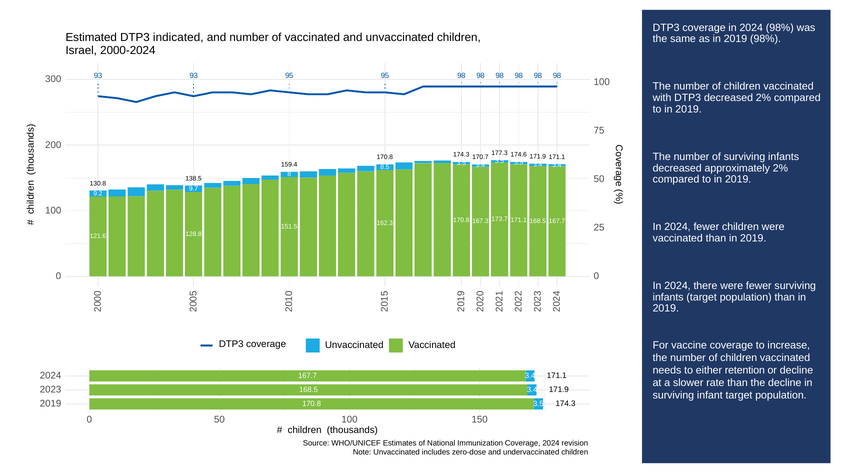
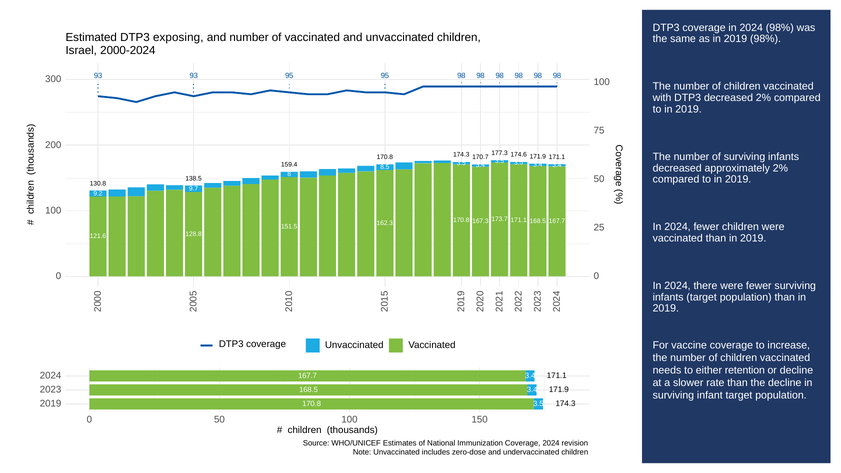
indicated: indicated -> exposing (178, 37)
